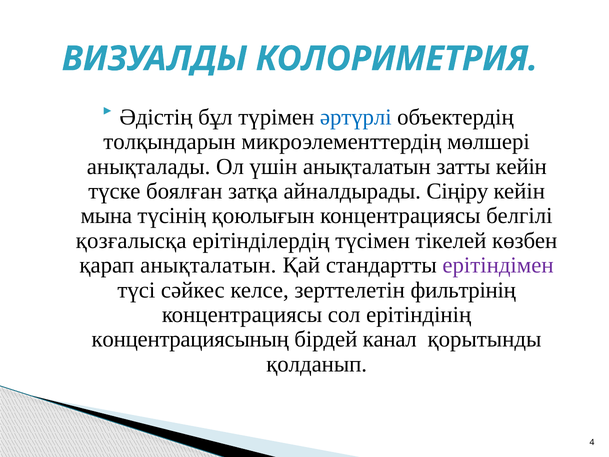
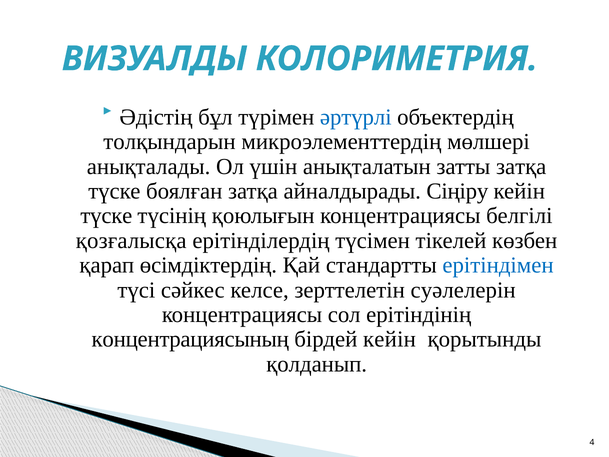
затты кейін: кейін -> затқа (521, 166)
мына: мына -> түске (106, 216)
қарап анықталатын: анықталатын -> өсімдіктердің (208, 265)
ерітіндімен colour: purple -> blue (498, 265)
фильтрінің: фильтрінің -> суәлелерін (463, 290)
бірдей канал: канал -> кейін (390, 339)
